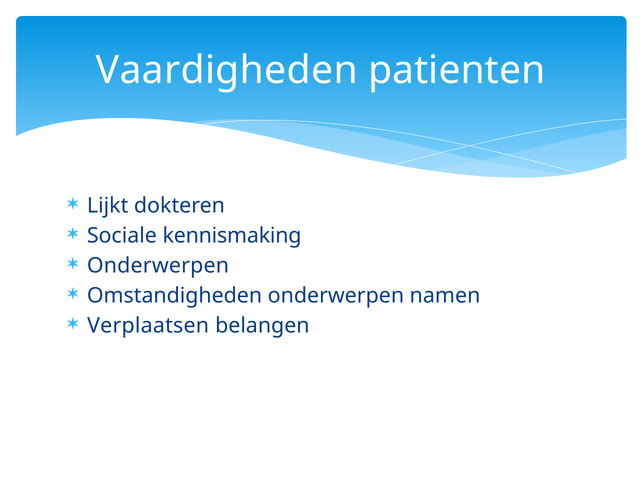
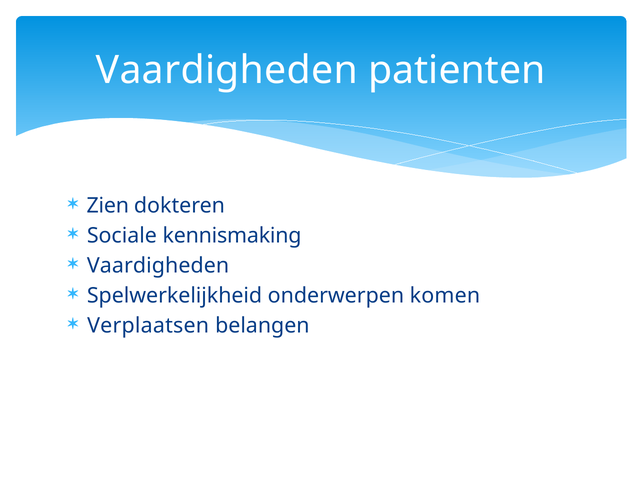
Lijkt: Lijkt -> Zien (108, 205)
Onderwerpen: Onderwerpen -> Vaardigheden (158, 265)
Omstandigheden: Omstandigheden -> Spelwerkelijkheid (175, 295)
namen: namen -> komen (445, 295)
